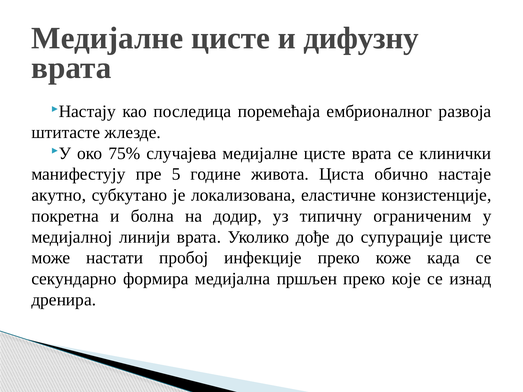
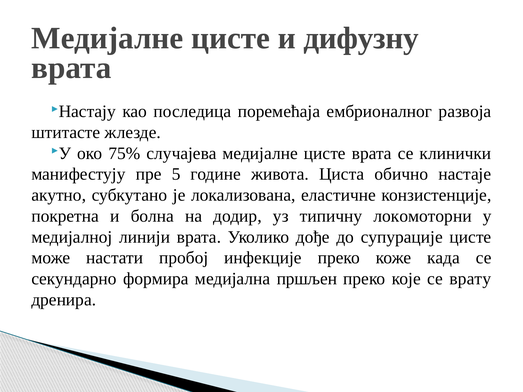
ограниченим: ограниченим -> локомоторни (423, 216)
изнад: изнад -> врату (470, 279)
